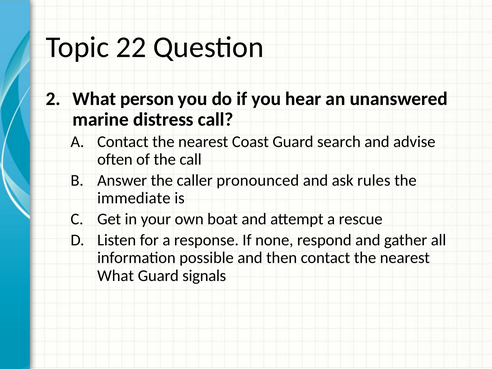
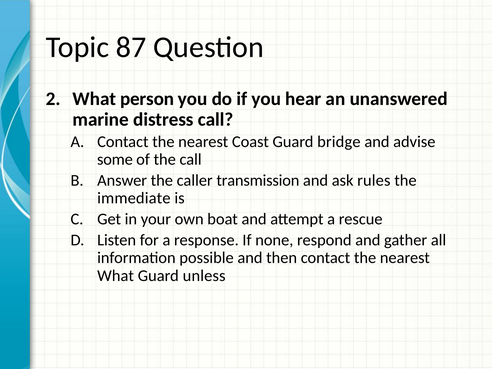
22: 22 -> 87 (131, 47)
search: search -> bridge (339, 142)
often: often -> some (115, 160)
pronounced: pronounced -> transmission (258, 181)
signals: signals -> unless (204, 276)
